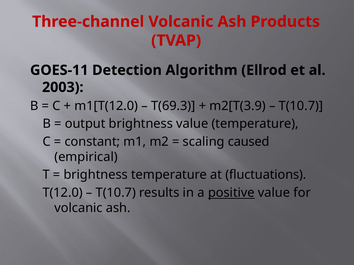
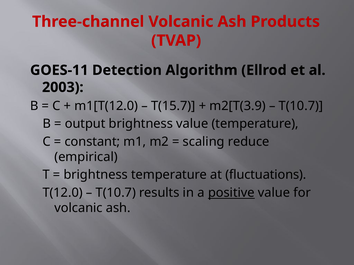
T(69.3: T(69.3 -> T(15.7 (173, 106)
caused: caused -> reduce (249, 142)
